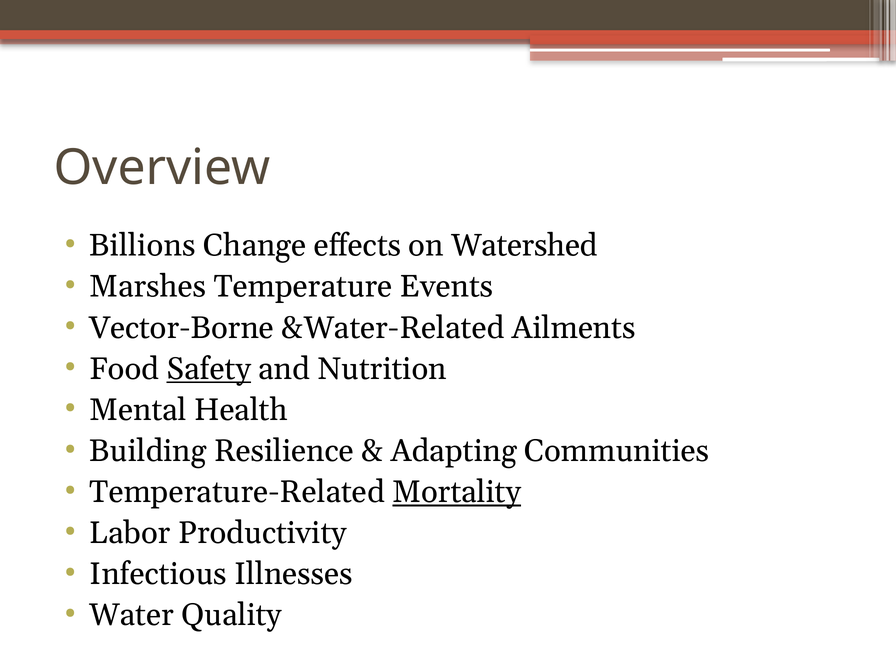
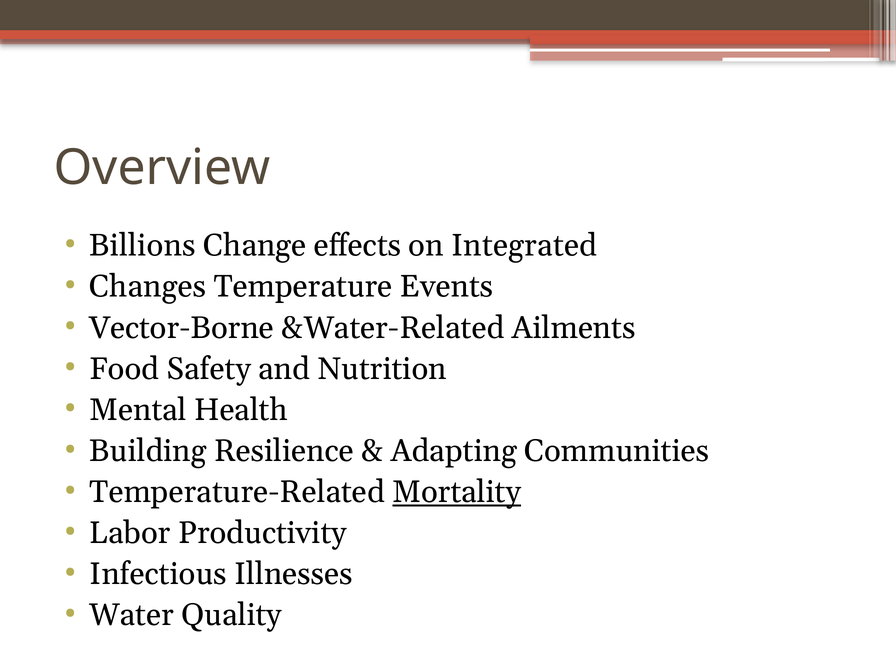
Watershed: Watershed -> Integrated (524, 246)
Marshes: Marshes -> Changes (148, 287)
Safety underline: present -> none (209, 369)
